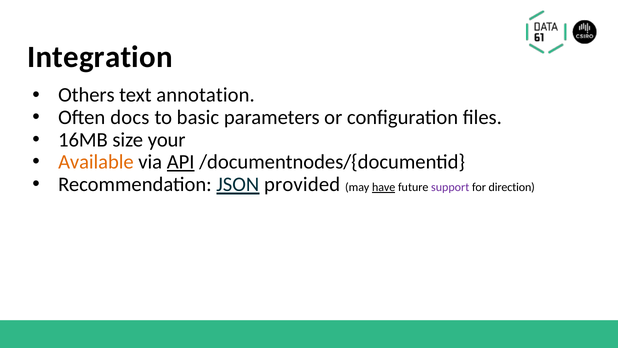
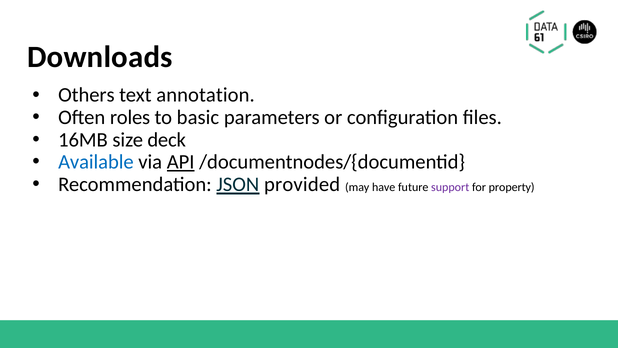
Integration: Integration -> Downloads (100, 57)
docs: docs -> roles (130, 117)
your: your -> deck (167, 140)
Available colour: orange -> blue (96, 162)
have underline: present -> none (384, 187)
direction: direction -> property (512, 187)
